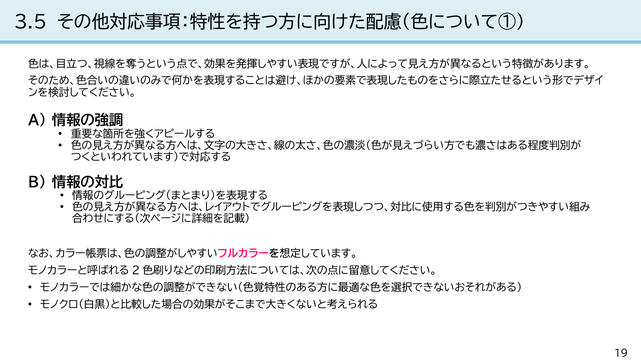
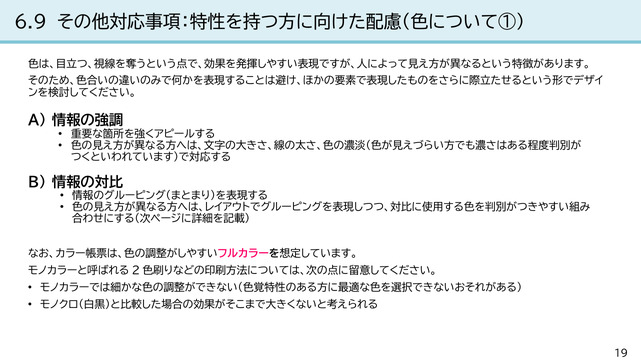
3.5: 3.5 -> 6.9 (31, 22)
